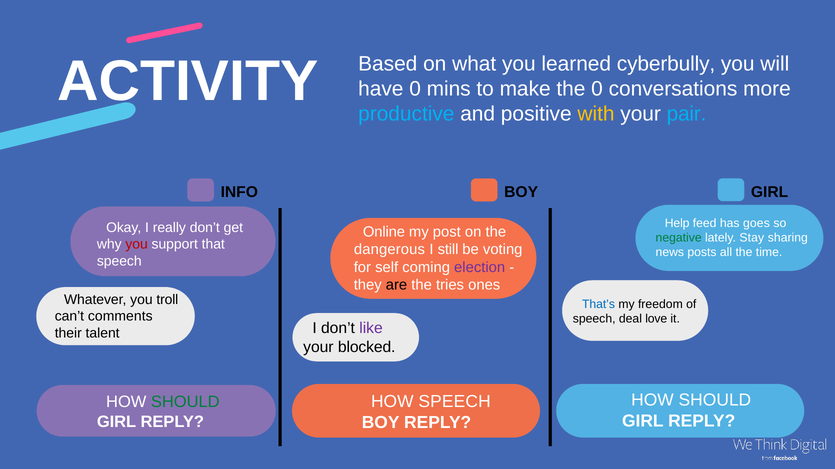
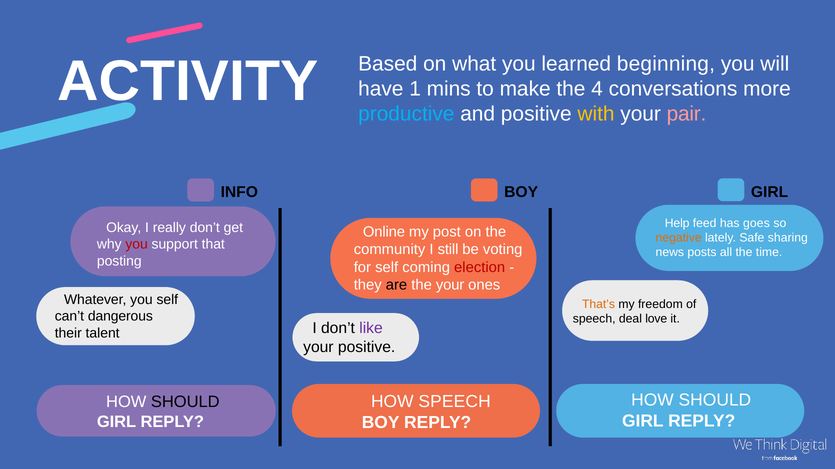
cyberbully: cyberbully -> beginning (666, 64)
have 0: 0 -> 1 (415, 89)
the 0: 0 -> 4 (597, 89)
pair colour: light blue -> pink (687, 114)
negative colour: green -> orange (679, 238)
Stay: Stay -> Safe (752, 238)
dangerous: dangerous -> community (390, 250)
speech: speech -> posting (119, 261)
election colour: purple -> red (480, 268)
the tries: tries -> your (450, 285)
you troll: troll -> self (167, 300)
That’s colour: blue -> orange (599, 304)
comments: comments -> dangerous (120, 317)
your blocked: blocked -> positive (367, 347)
SHOULD colour: green -> black (185, 403)
